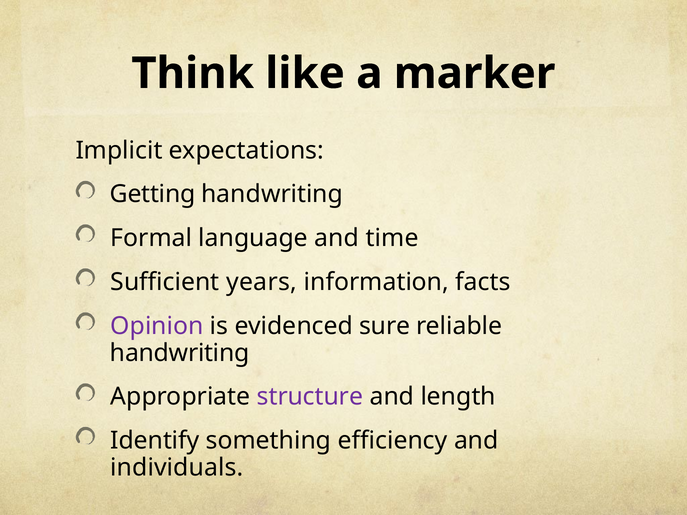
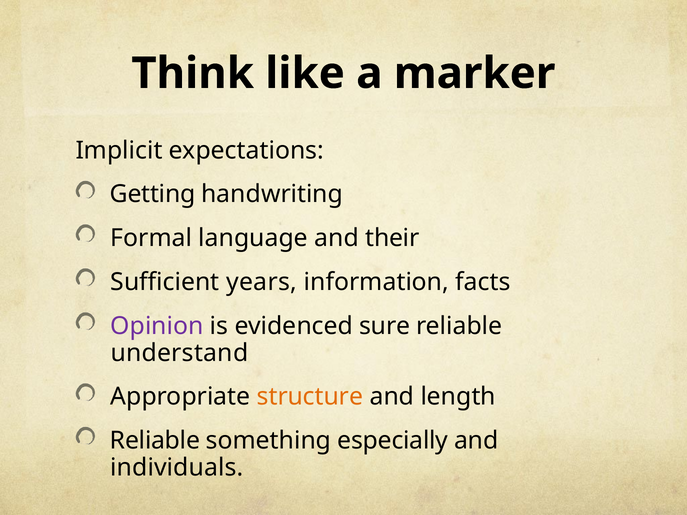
time: time -> their (392, 238)
handwriting: handwriting -> understand (179, 353)
structure colour: purple -> orange (310, 397)
Identify: Identify -> Reliable (155, 441)
efficiency: efficiency -> especially (393, 441)
